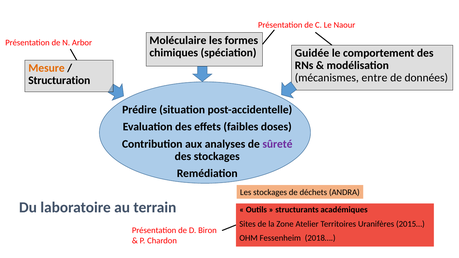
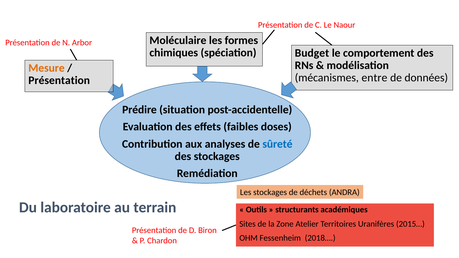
Guidée: Guidée -> Budget (312, 53)
Structuration: Structuration -> Présentation (59, 80)
sûreté colour: purple -> blue (277, 144)
